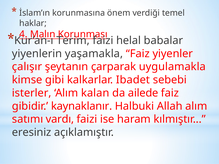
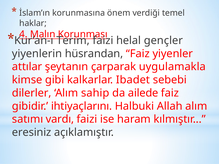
babalar: babalar -> gençler (163, 41)
yaşamakla: yaşamakla -> hüsrandan (94, 54)
çalışır: çalışır -> attılar (27, 67)
isterler: isterler -> dilerler (32, 93)
kalan: kalan -> sahip (95, 93)
kaynaklanır: kaynaklanır -> ihtiyaçlarını (82, 106)
